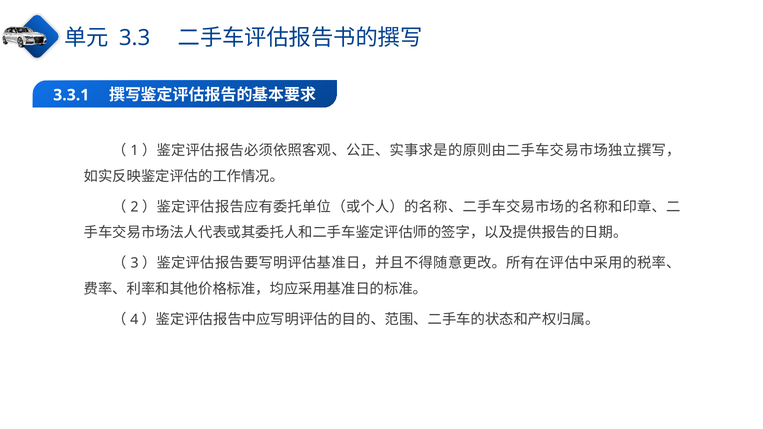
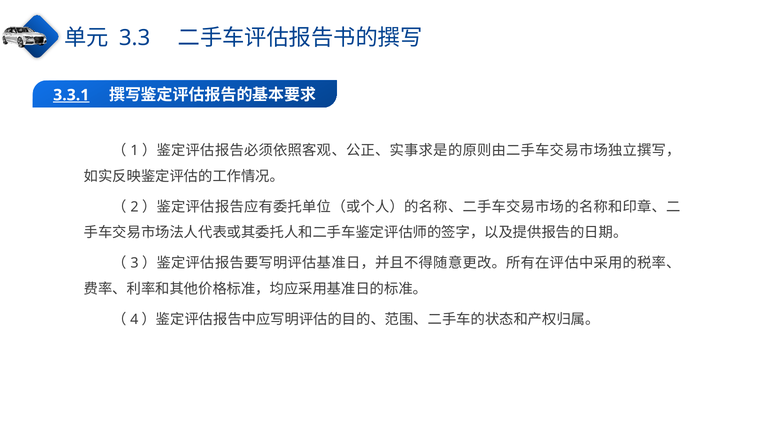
3.3.1 underline: none -> present (71, 95)
